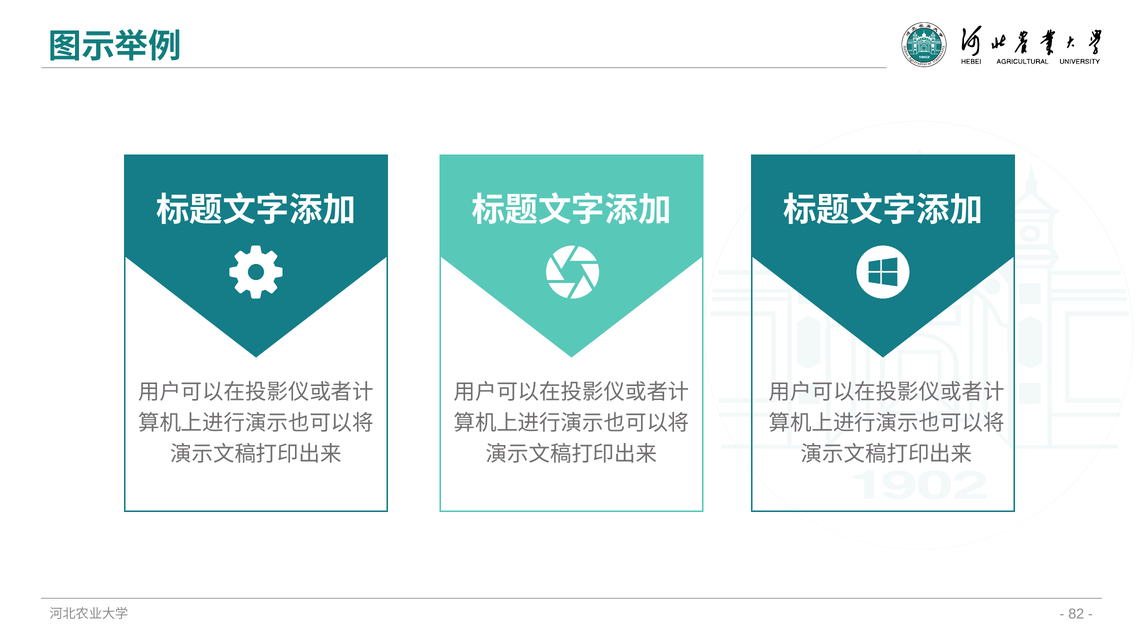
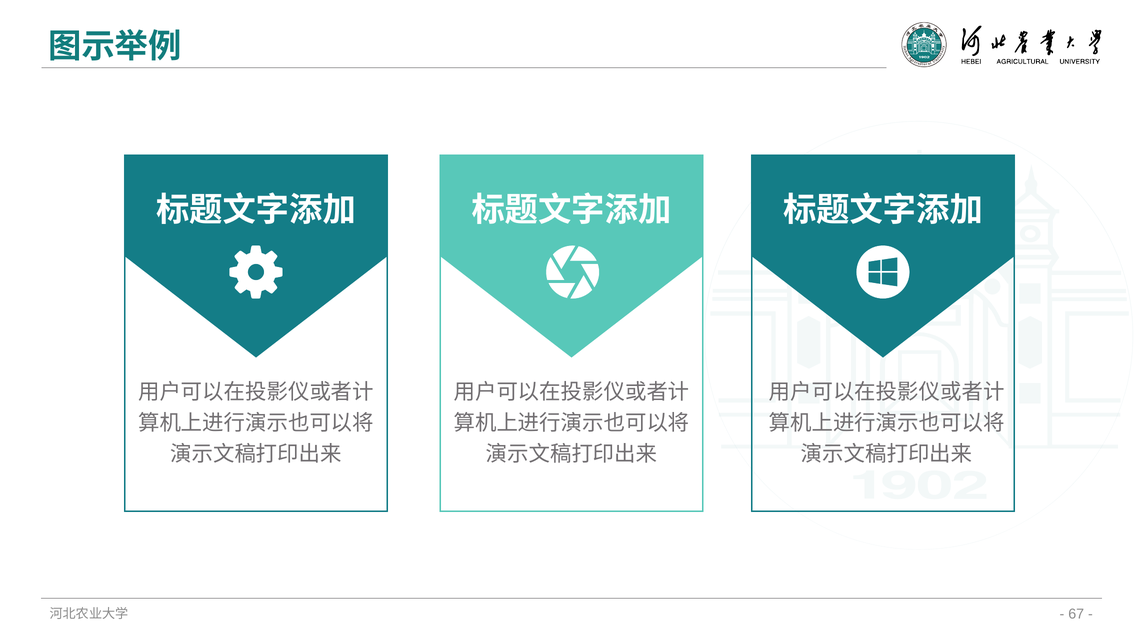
82: 82 -> 67 (1076, 614)
